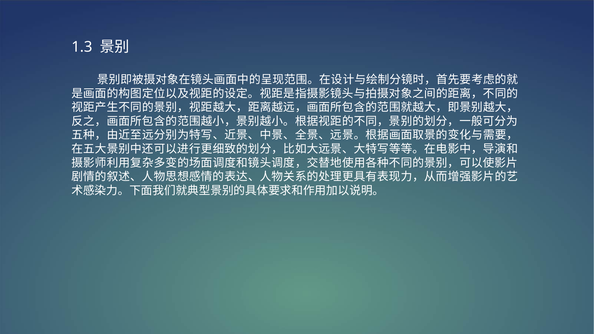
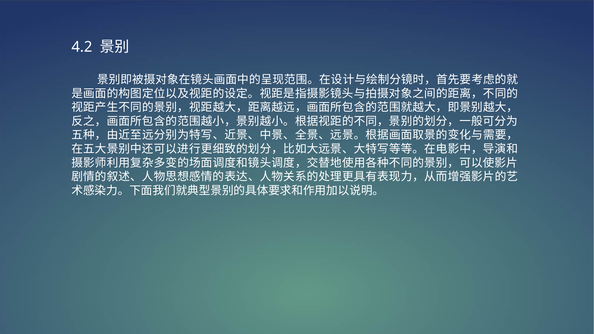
1.3: 1.3 -> 4.2 (82, 47)
